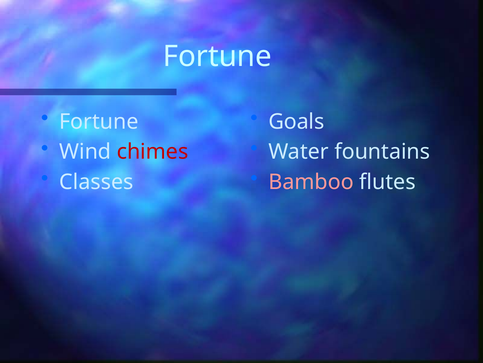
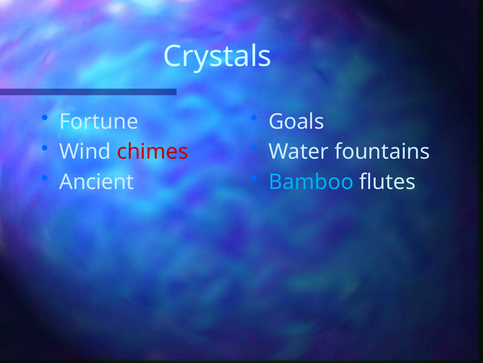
Fortune: Fortune -> Crystals (217, 56)
Classes: Classes -> Ancient (97, 182)
Bamboo colour: pink -> light blue (311, 182)
